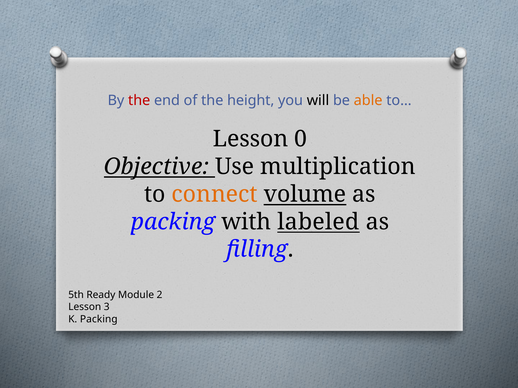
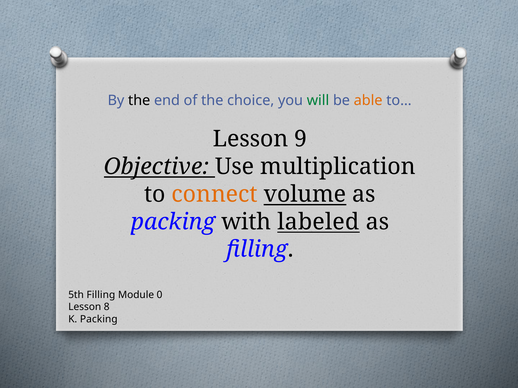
the colour: red -> black (139, 101)
height: height -> choice (251, 101)
will colour: black -> green (318, 101)
0: 0 -> 9 (301, 139)
5th Ready: Ready -> Filling (101, 295)
2: 2 -> 0 (160, 295)
3: 3 -> 8 (107, 307)
